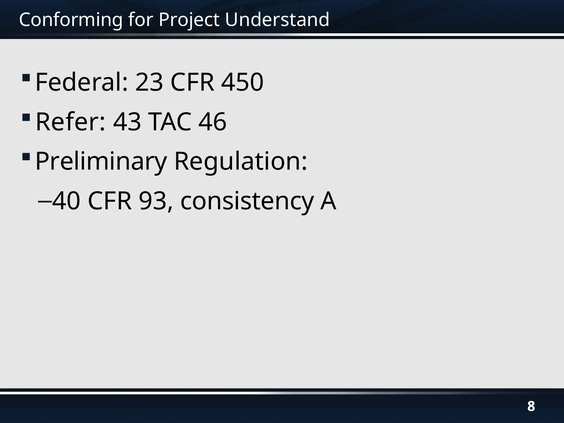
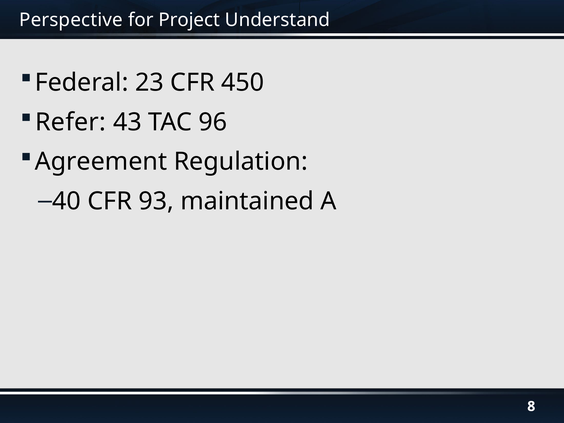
Conforming: Conforming -> Perspective (71, 20)
46: 46 -> 96 (213, 122)
Preliminary: Preliminary -> Agreement (101, 162)
consistency: consistency -> maintained (247, 201)
